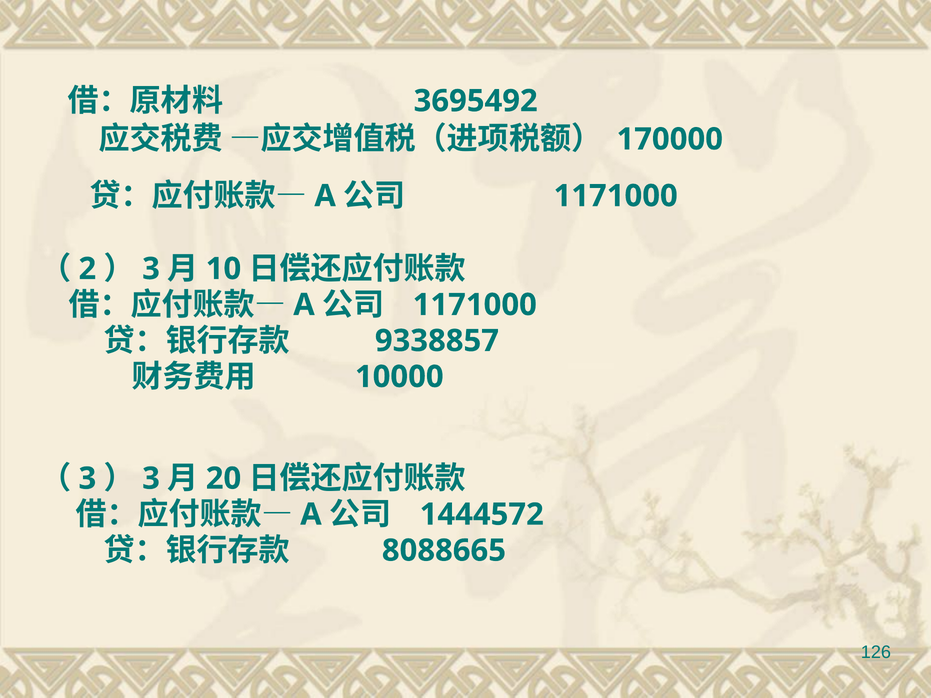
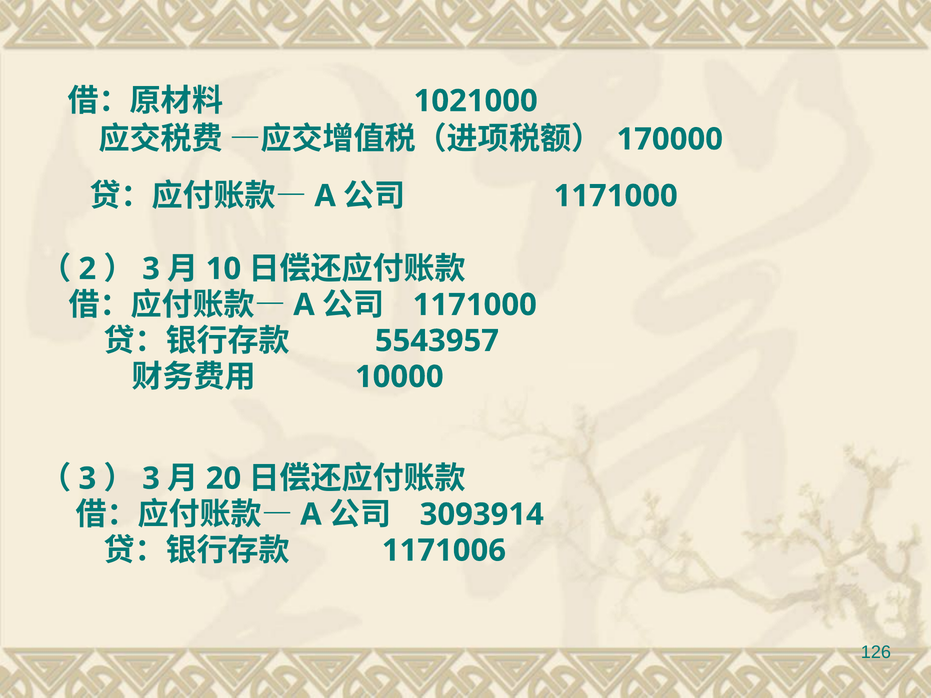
3695492: 3695492 -> 1021000 (476, 101)
9338857: 9338857 -> 5543957 (437, 341)
1444572: 1444572 -> 3093914 (482, 515)
8088665: 8088665 -> 1171006 (444, 551)
